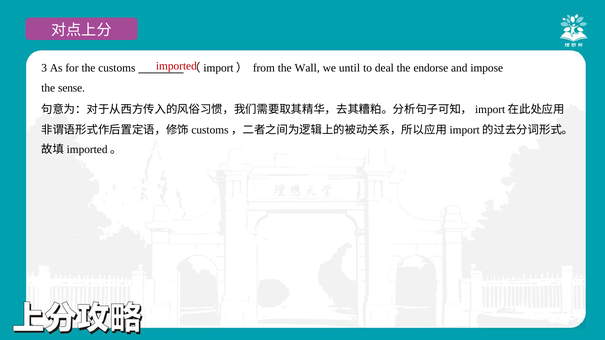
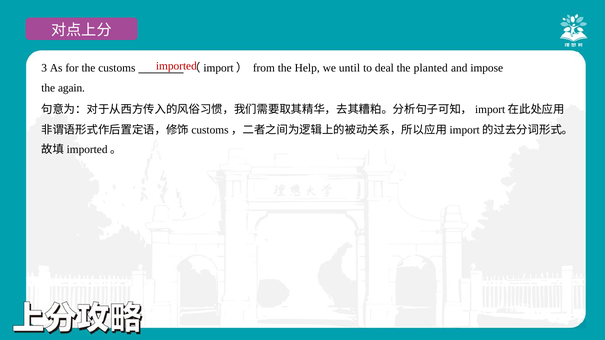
Wall: Wall -> Help (307, 68)
endorse: endorse -> planted (431, 68)
sense: sense -> again (71, 88)
